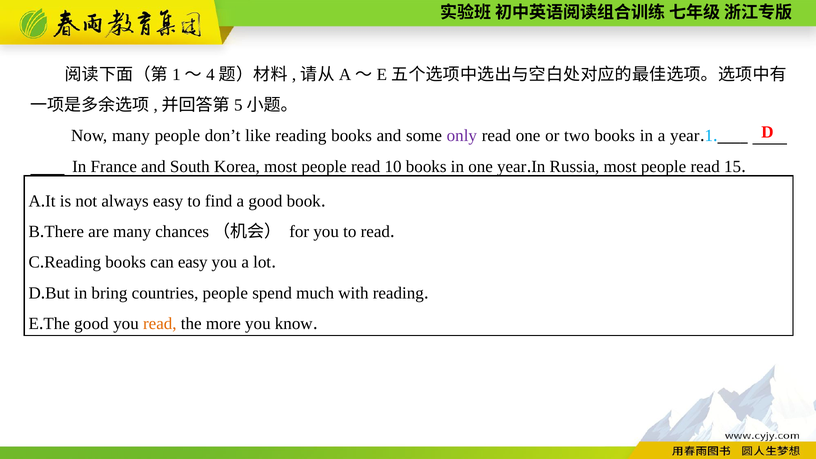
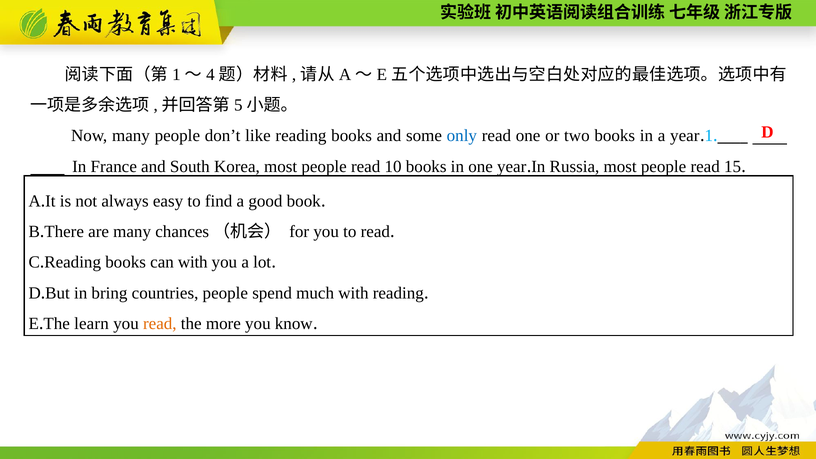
only colour: purple -> blue (462, 136)
can easy: easy -> with (193, 262)
The good: good -> learn (91, 324)
